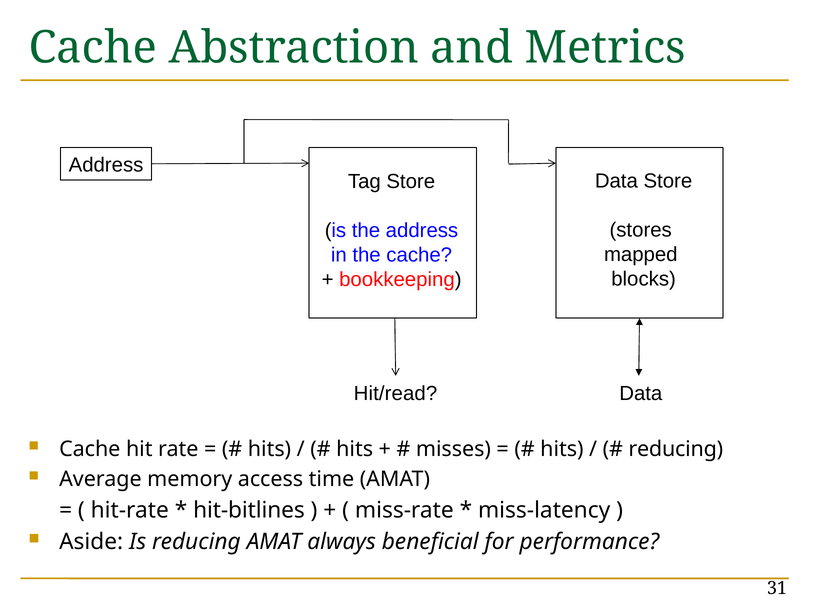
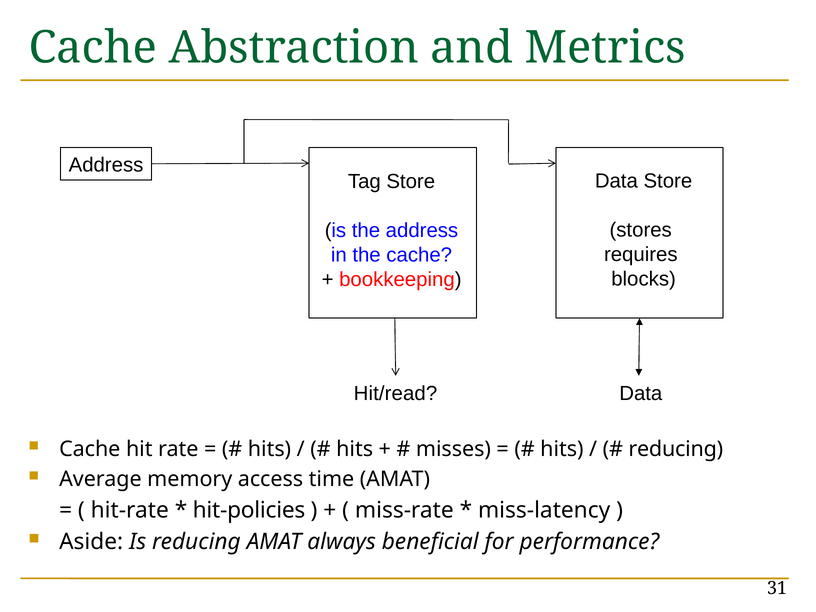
mapped: mapped -> requires (641, 254)
hit-bitlines: hit-bitlines -> hit-policies (249, 510)
